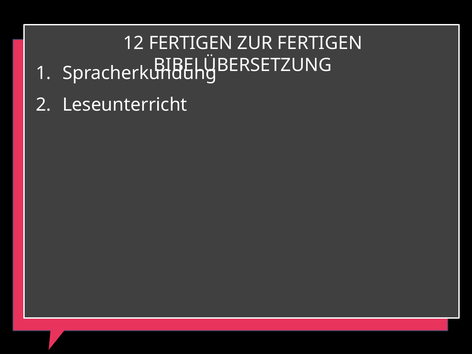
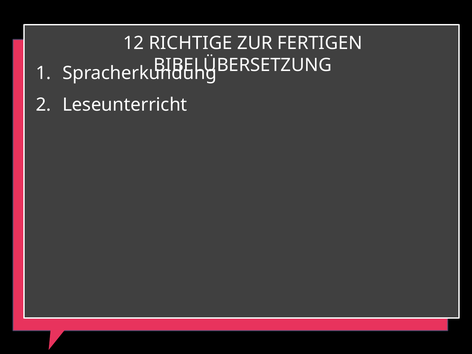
12 FERTIGEN: FERTIGEN -> RICHTIGE (191, 43)
